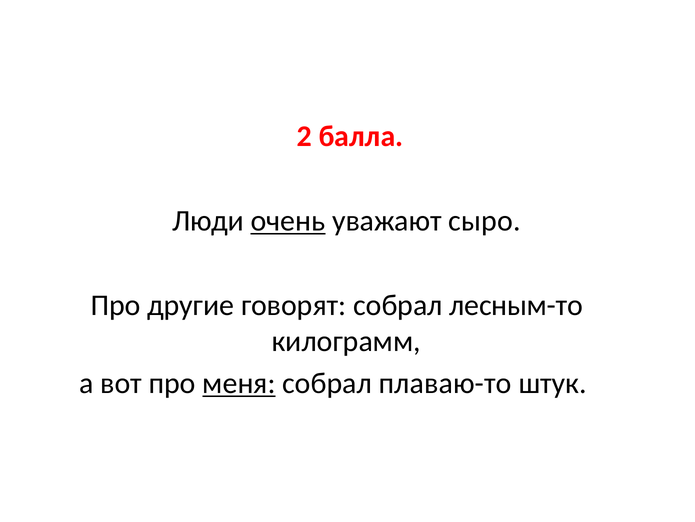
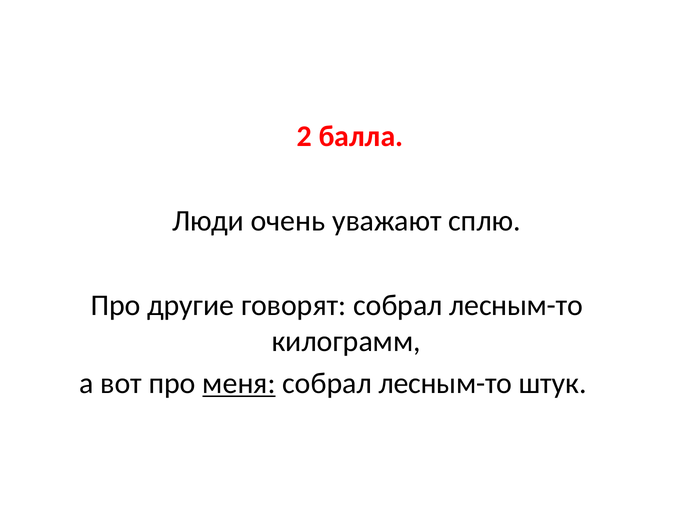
очень underline: present -> none (288, 221)
сыро: сыро -> сплю (485, 221)
плаваю-то: плаваю-то -> лесным-то (445, 383)
